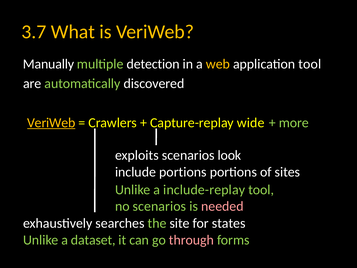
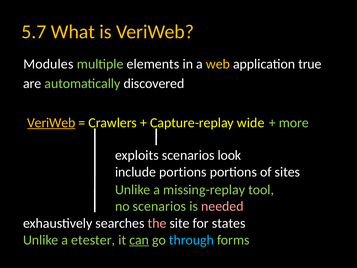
3.7: 3.7 -> 5.7 (34, 32)
Manually: Manually -> Modules (48, 64)
detection: detection -> elements (153, 64)
application tool: tool -> true (310, 64)
include-replay: include-replay -> missing-replay (204, 190)
the colour: light green -> pink (157, 223)
dataset: dataset -> etester (93, 240)
can underline: none -> present (139, 240)
through colour: pink -> light blue (191, 240)
